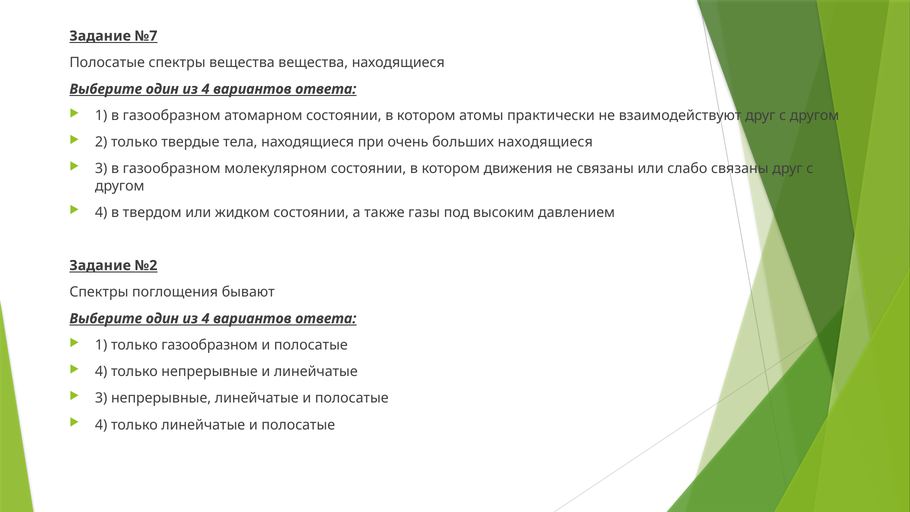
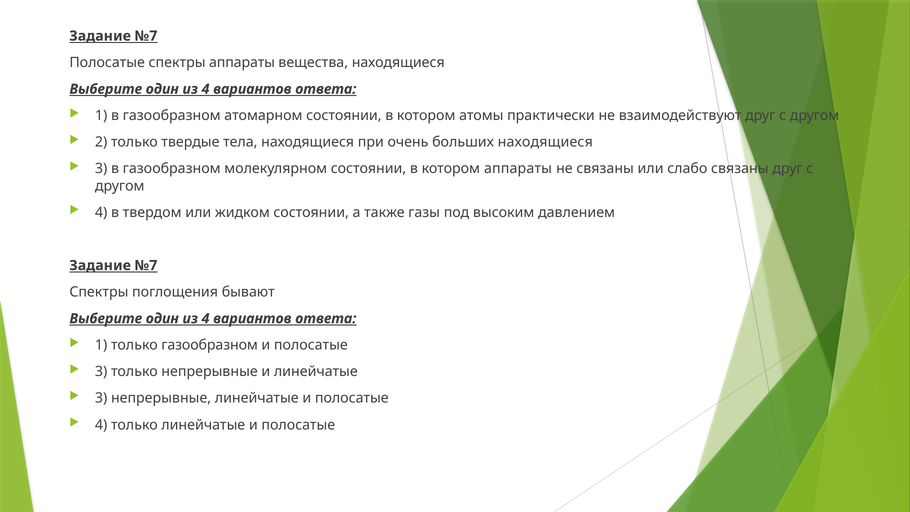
спектры вещества: вещества -> аппараты (242, 63)
котором движения: движения -> аппараты (518, 169)
№2: №2 -> №7 (146, 265)
4: 4 -> 3 (101, 372)
